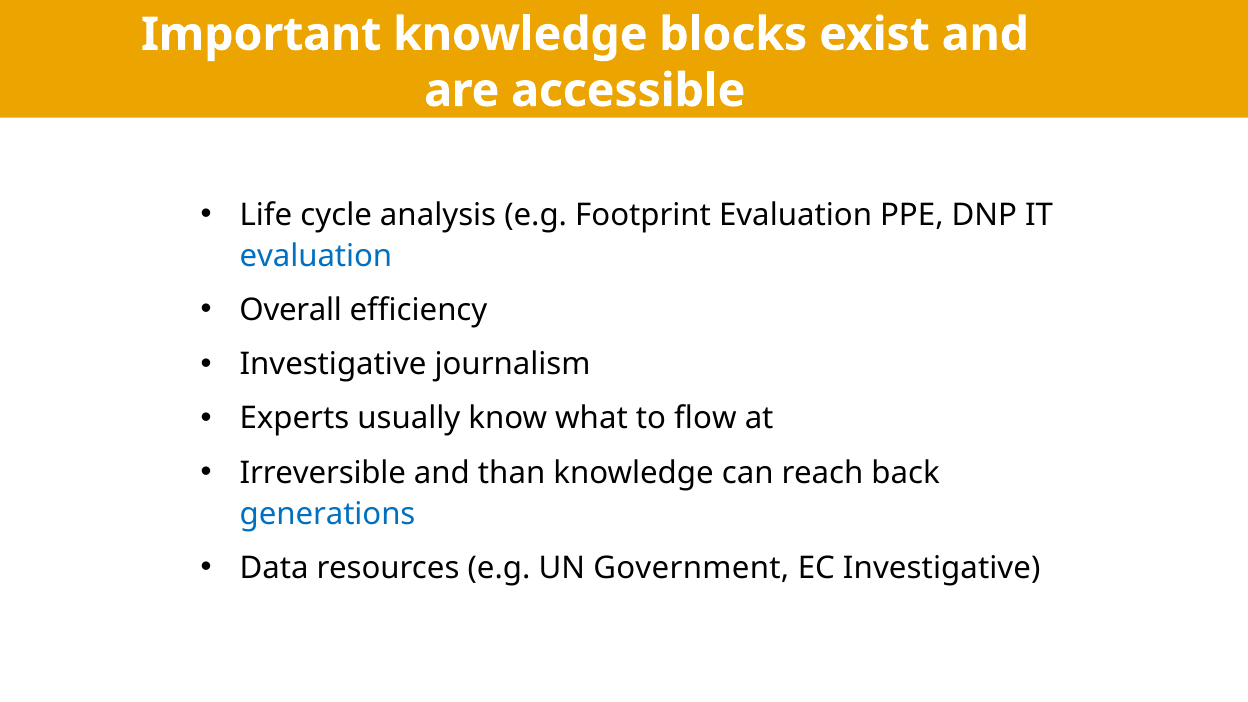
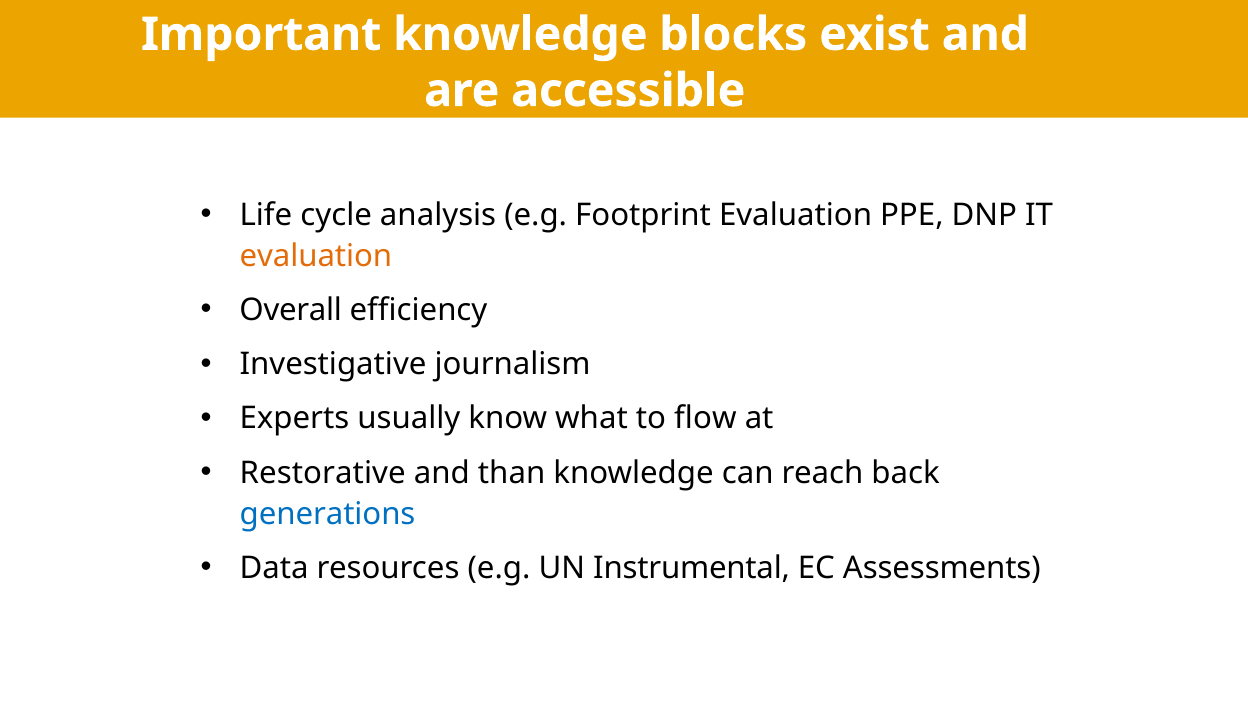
evaluation colour: blue -> orange (316, 256)
Irreversible: Irreversible -> Restorative (323, 473)
Government: Government -> Instrumental (692, 568)
EC Investigative: Investigative -> Assessments (942, 568)
